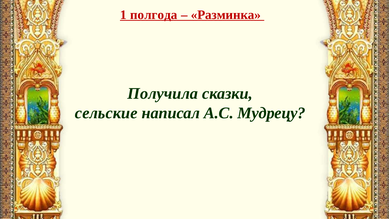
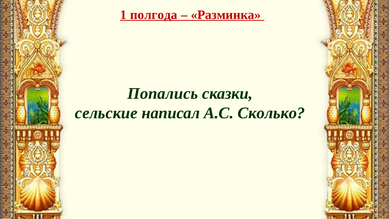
Получила: Получила -> Попались (163, 94)
Мудрецу: Мудрецу -> Сколько (271, 113)
